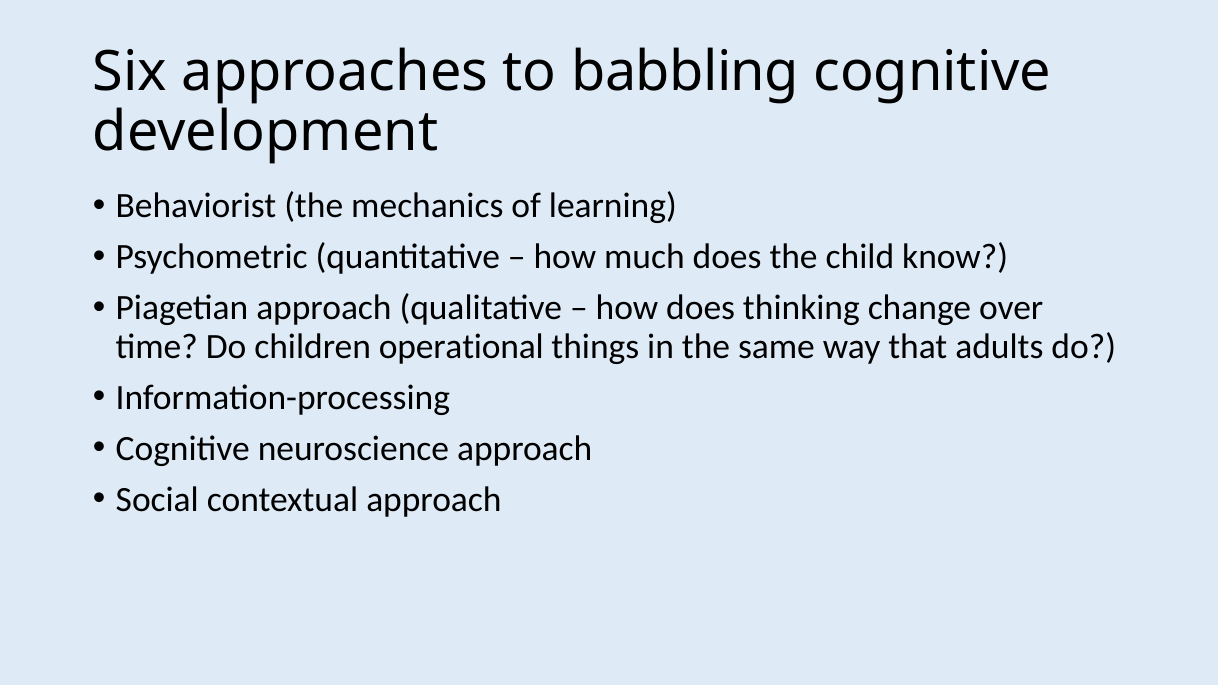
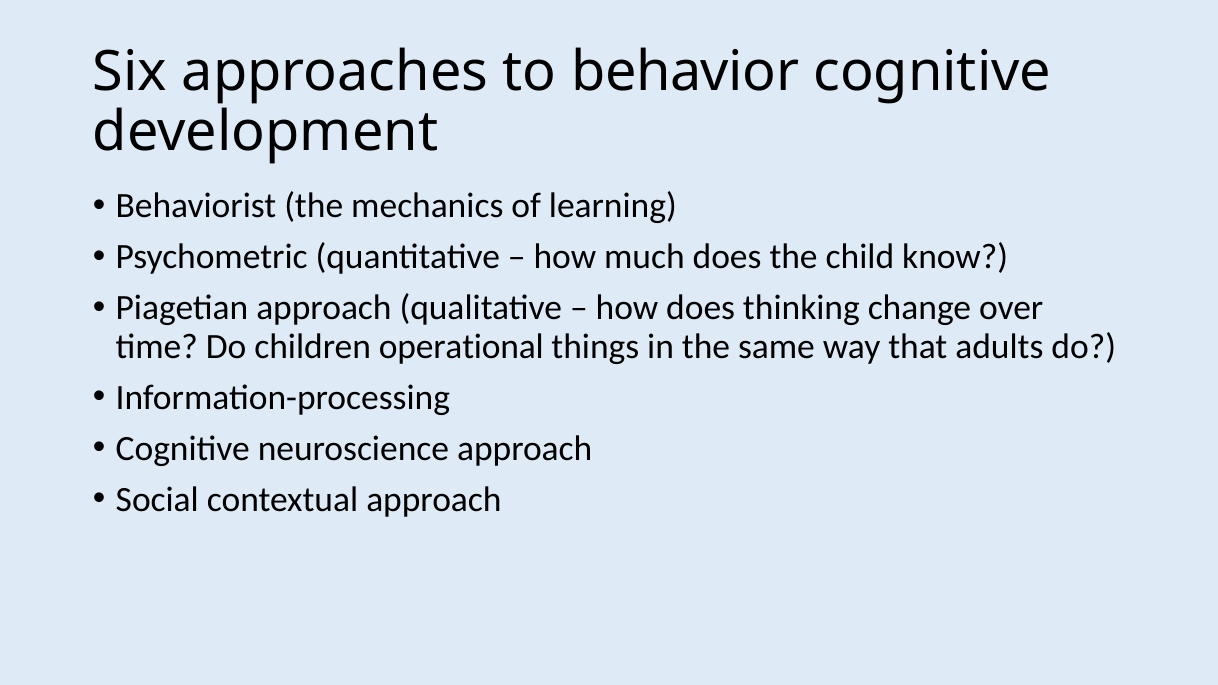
babbling: babbling -> behavior (685, 72)
